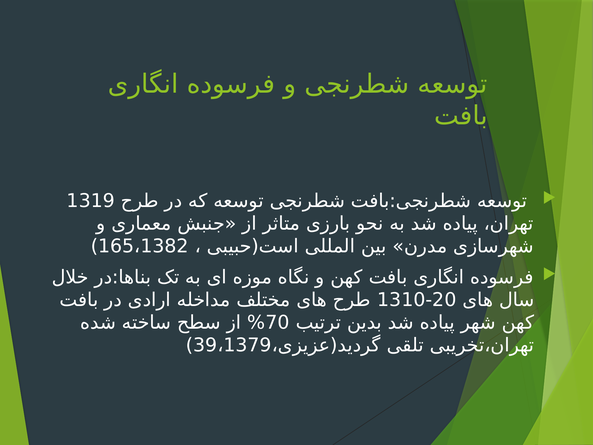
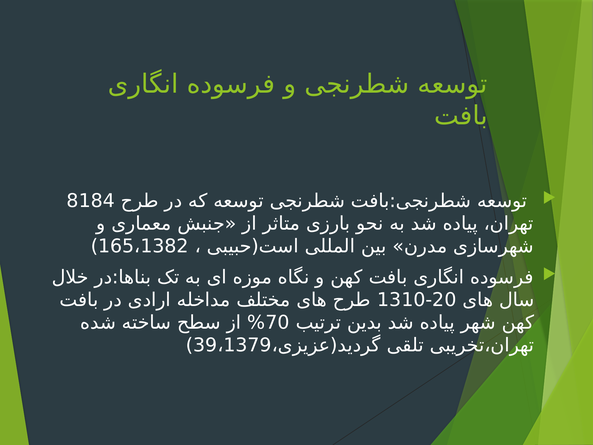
1319: 1319 -> 8184 (91, 201)
